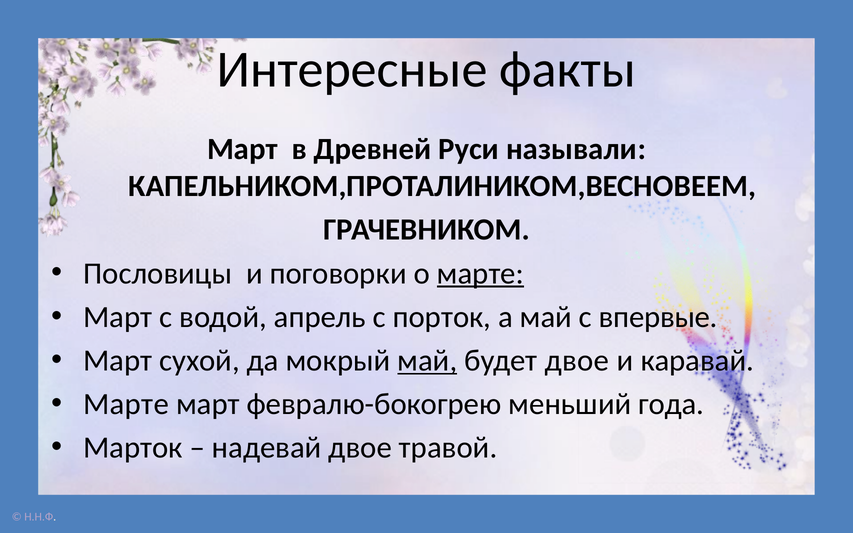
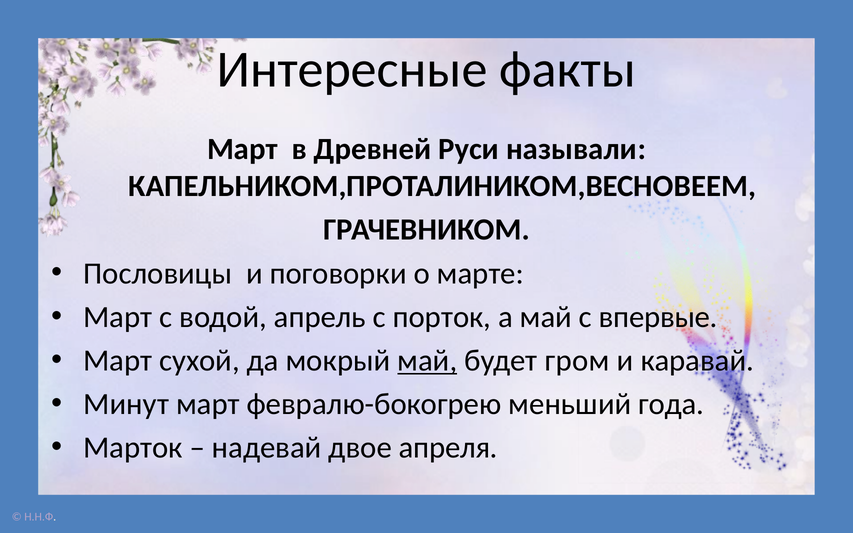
марте underline: present -> none (480, 273)
будет двое: двое -> гром (577, 361)
Марте: Марте -> Минут (126, 404)
травой: травой -> апреля (448, 448)
